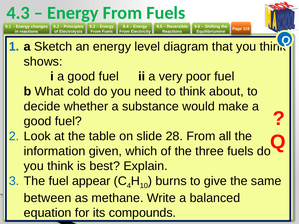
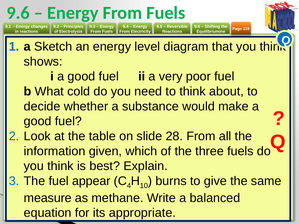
4.3: 4.3 -> 9.6 (18, 13)
between: between -> measure (48, 198)
compounds: compounds -> appropriate (142, 213)
